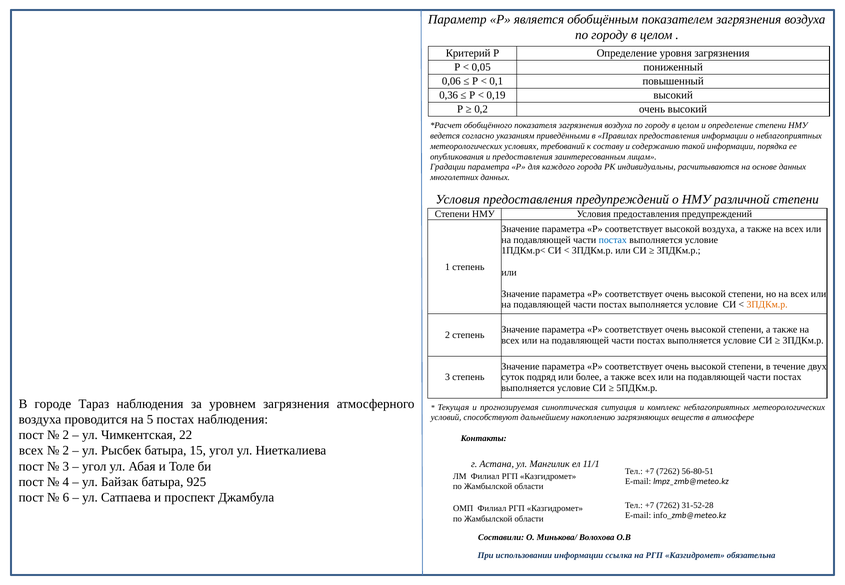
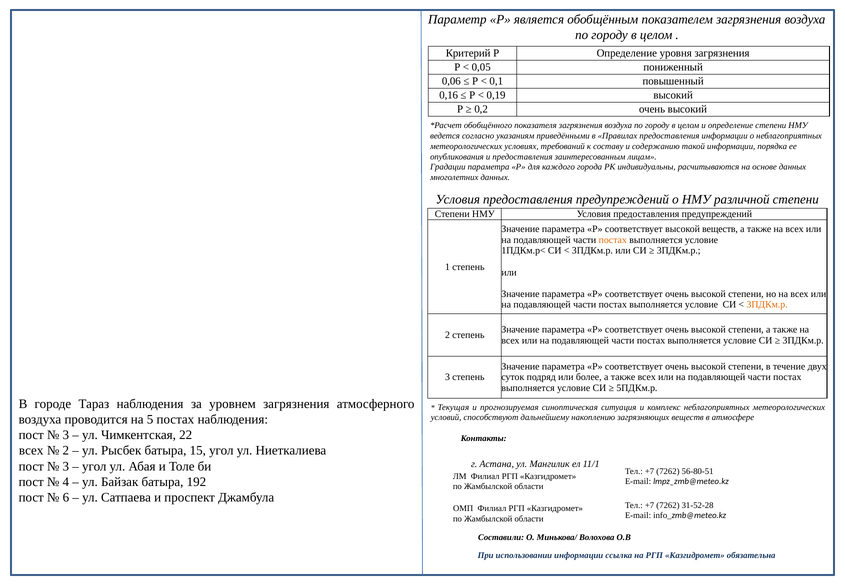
0,36: 0,36 -> 0,16 (449, 95)
высокой воздуха: воздуха -> веществ (720, 229)
постах colour: blue -> orange (613, 240)
2: 2 -> 3 (66, 435)
925: 925 -> 192 (196, 482)
